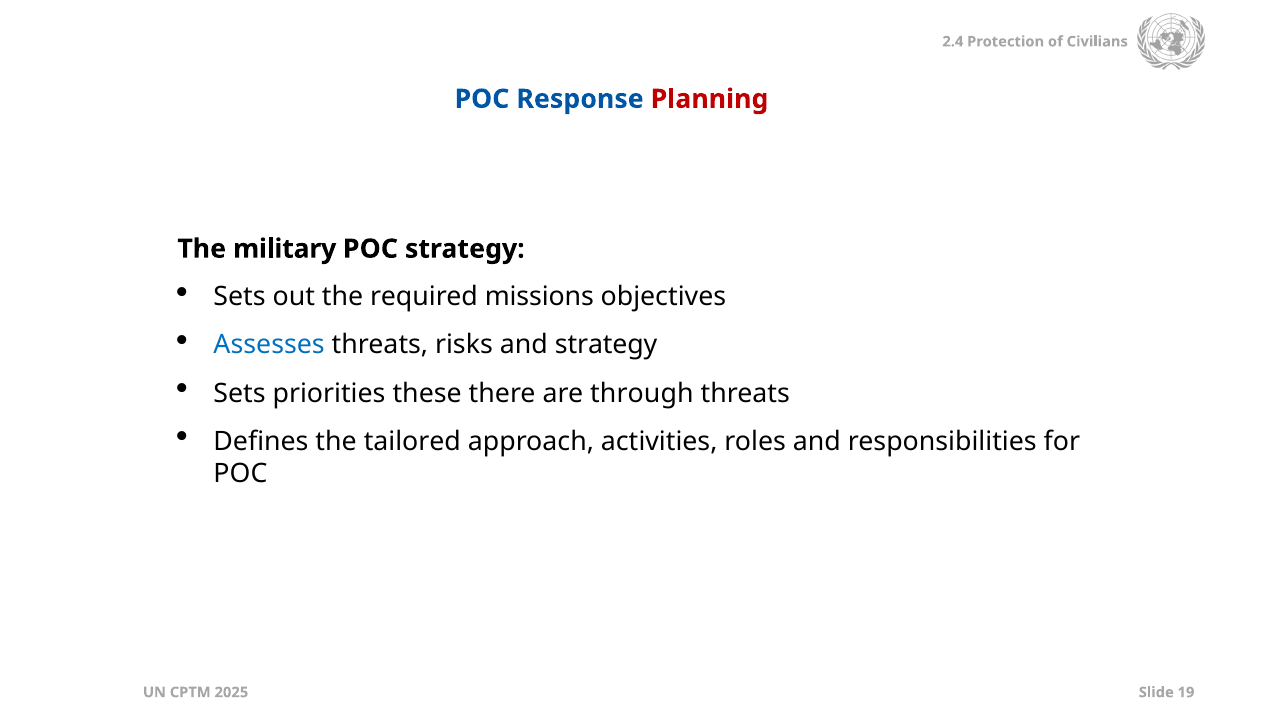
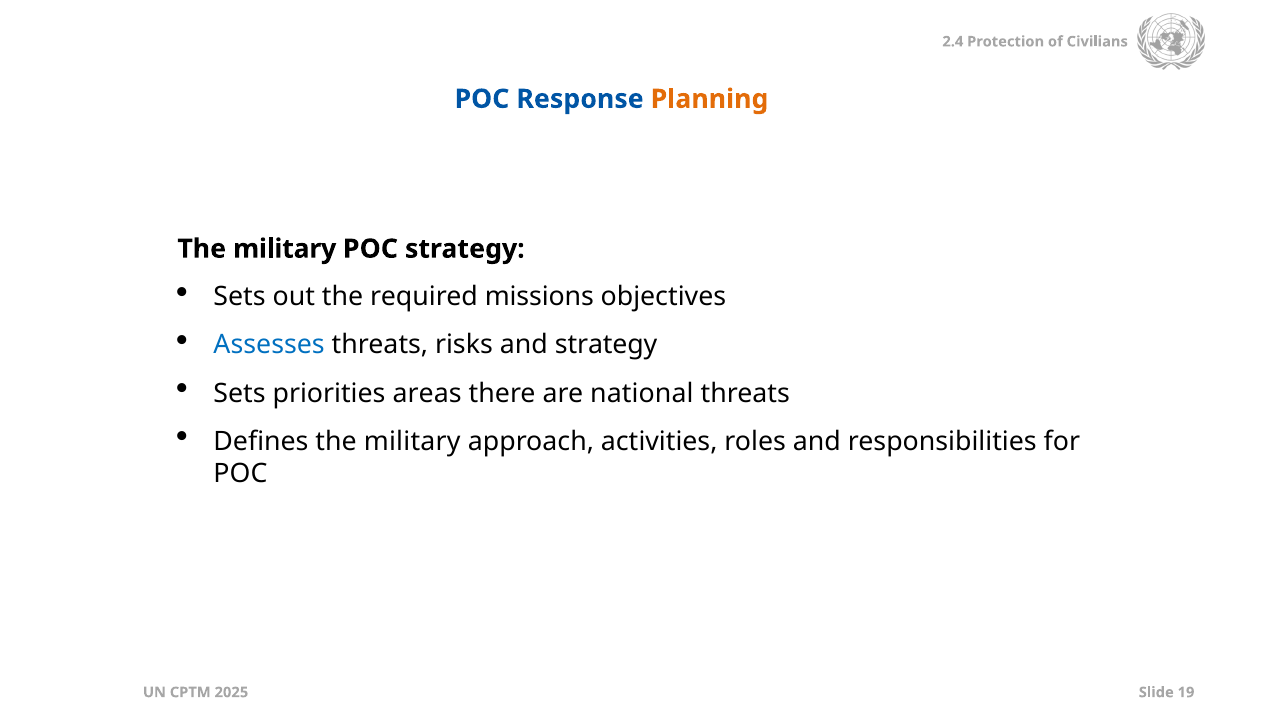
Planning colour: red -> orange (710, 99)
these: these -> areas (427, 393)
through: through -> national (642, 393)
Defines the tailored: tailored -> military (412, 441)
